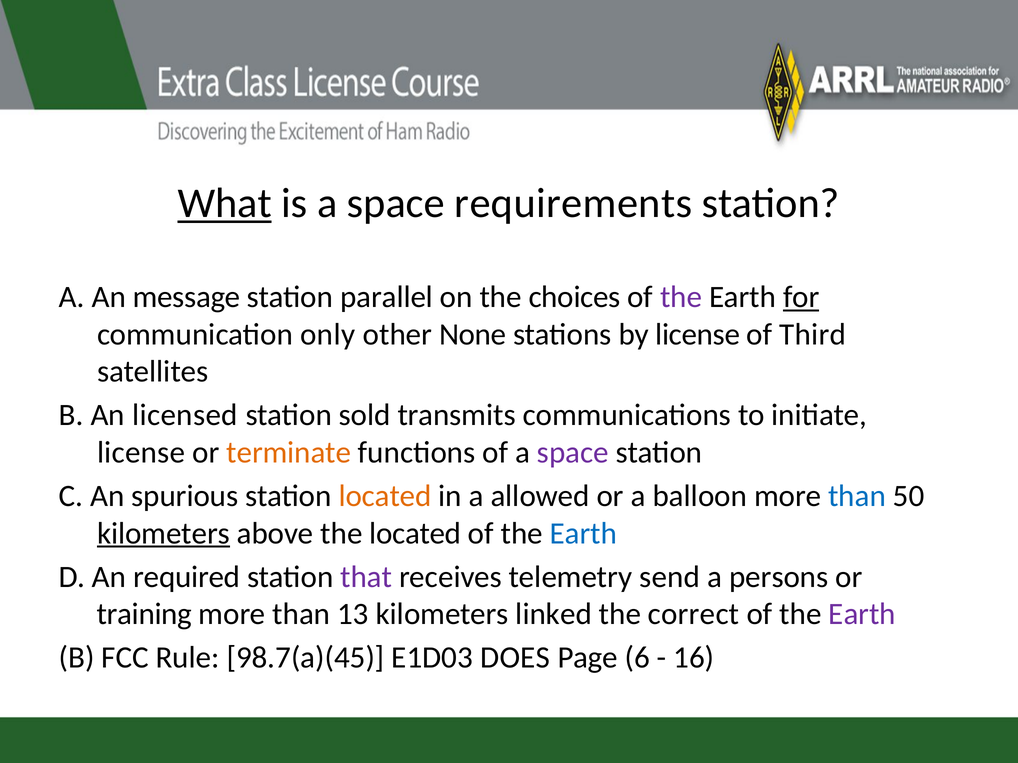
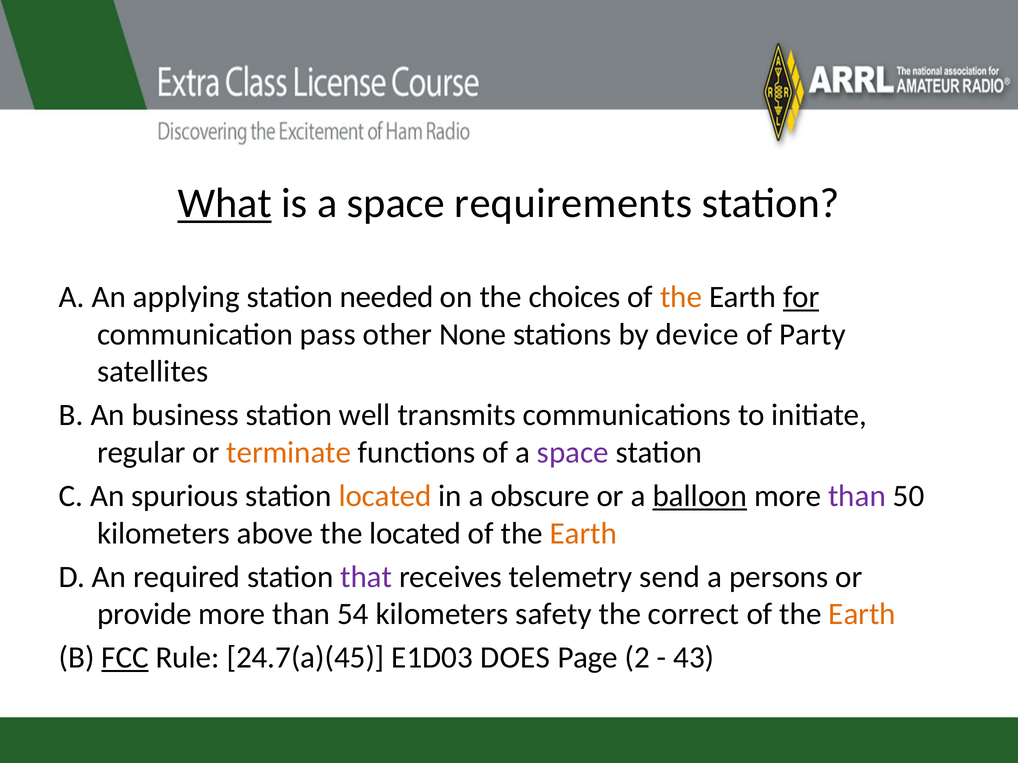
message: message -> applying (186, 297)
parallel: parallel -> needed (387, 297)
the colour: purple -> orange (681, 297)
only: only -> pass (328, 335)
by license: license -> device (697, 335)
Third: Third -> Party (813, 335)
licensed: licensed -> business (185, 415)
sold: sold -> well (365, 415)
license: license -> regular (141, 453)
allowed: allowed -> obscure (540, 496)
balloon underline: none -> present (700, 496)
than colour: blue -> purple (857, 496)
kilometers underline: present -> none (163, 534)
Earth colour: blue -> orange (583, 534)
training: training -> provide (144, 614)
13: 13 -> 54 (353, 614)
linked: linked -> safety (554, 614)
Earth colour: purple -> orange (862, 614)
FCC underline: none -> present (125, 658)
98.7(a)(45: 98.7(a)(45 -> 24.7(a)(45 (306, 658)
6: 6 -> 2 (637, 658)
16: 16 -> 43 (694, 658)
